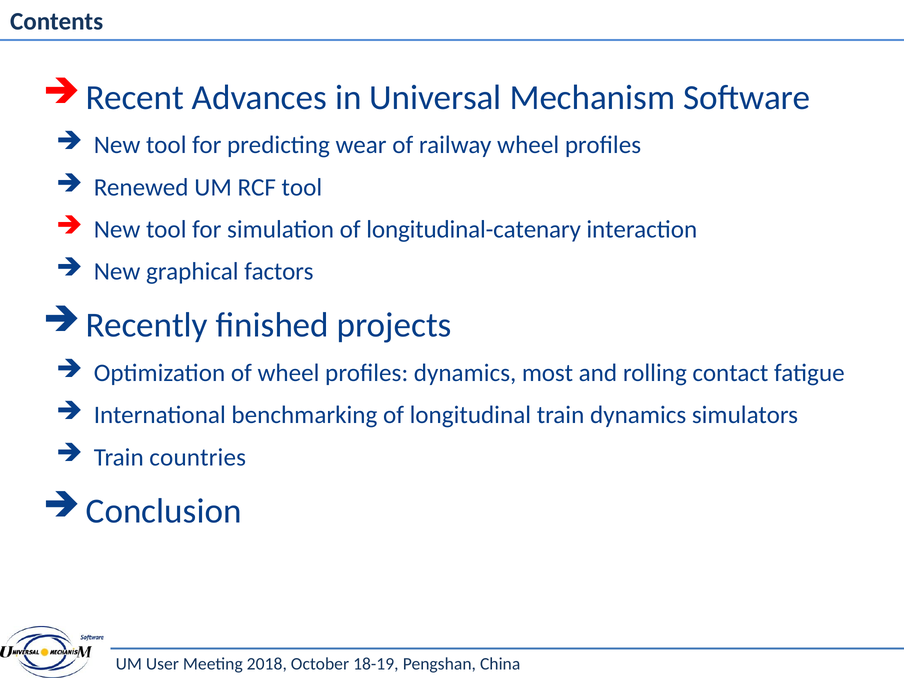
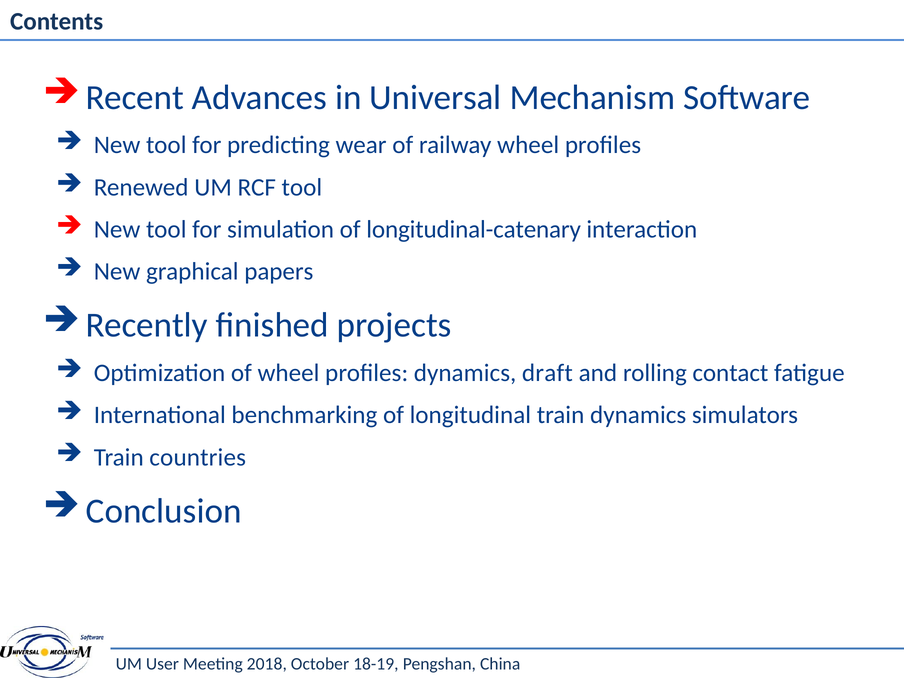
factors: factors -> papers (279, 272)
most: most -> draft (547, 373)
